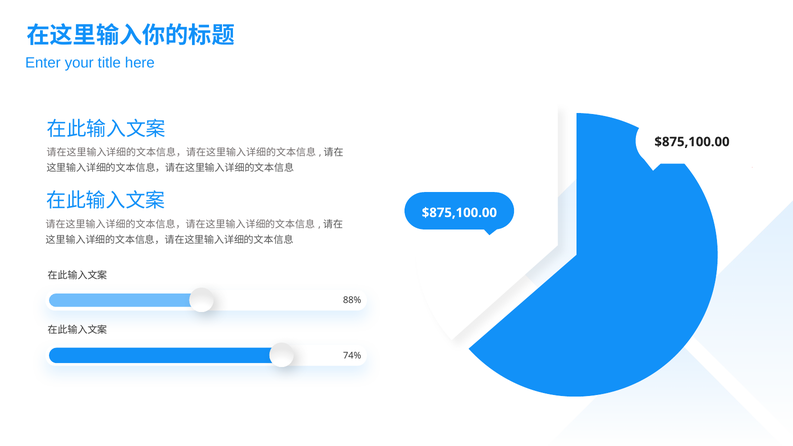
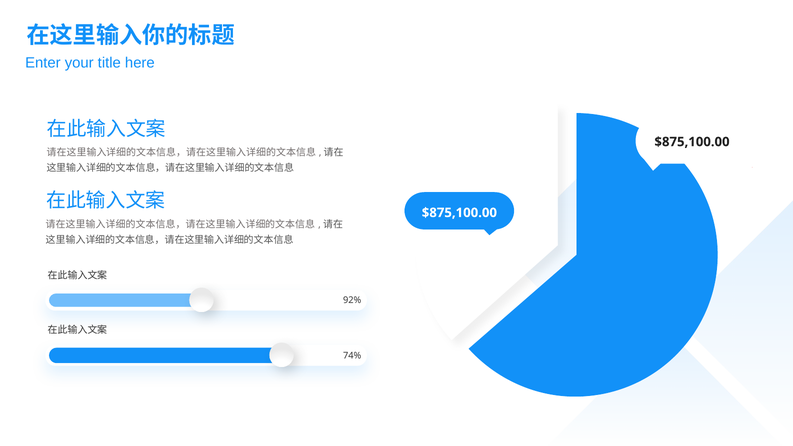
88%: 88% -> 92% (352, 300)
